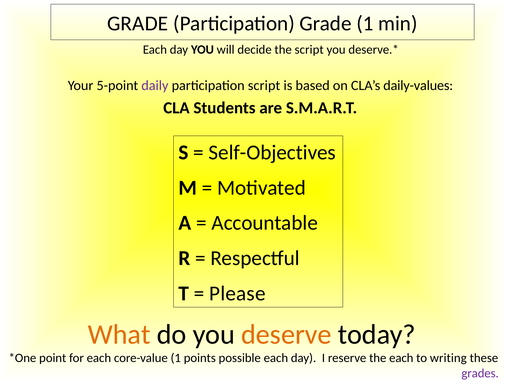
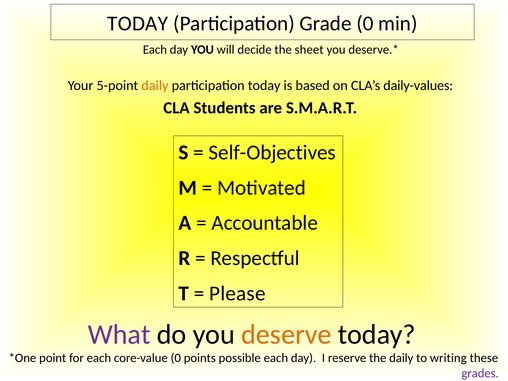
GRADE: GRADE -> TODAY (138, 23)
Grade 1: 1 -> 0 (365, 23)
the script: script -> sheet (309, 50)
daily colour: purple -> orange (155, 86)
participation script: script -> today (264, 86)
What colour: orange -> purple (119, 335)
core-value 1: 1 -> 0 (176, 358)
the each: each -> daily (401, 358)
